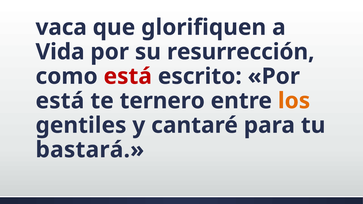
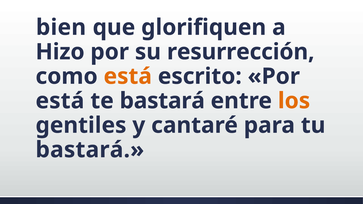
vaca: vaca -> bien (61, 27)
Vida: Vida -> Hizo (60, 52)
está colour: red -> orange (128, 76)
te ternero: ternero -> bastará (162, 101)
